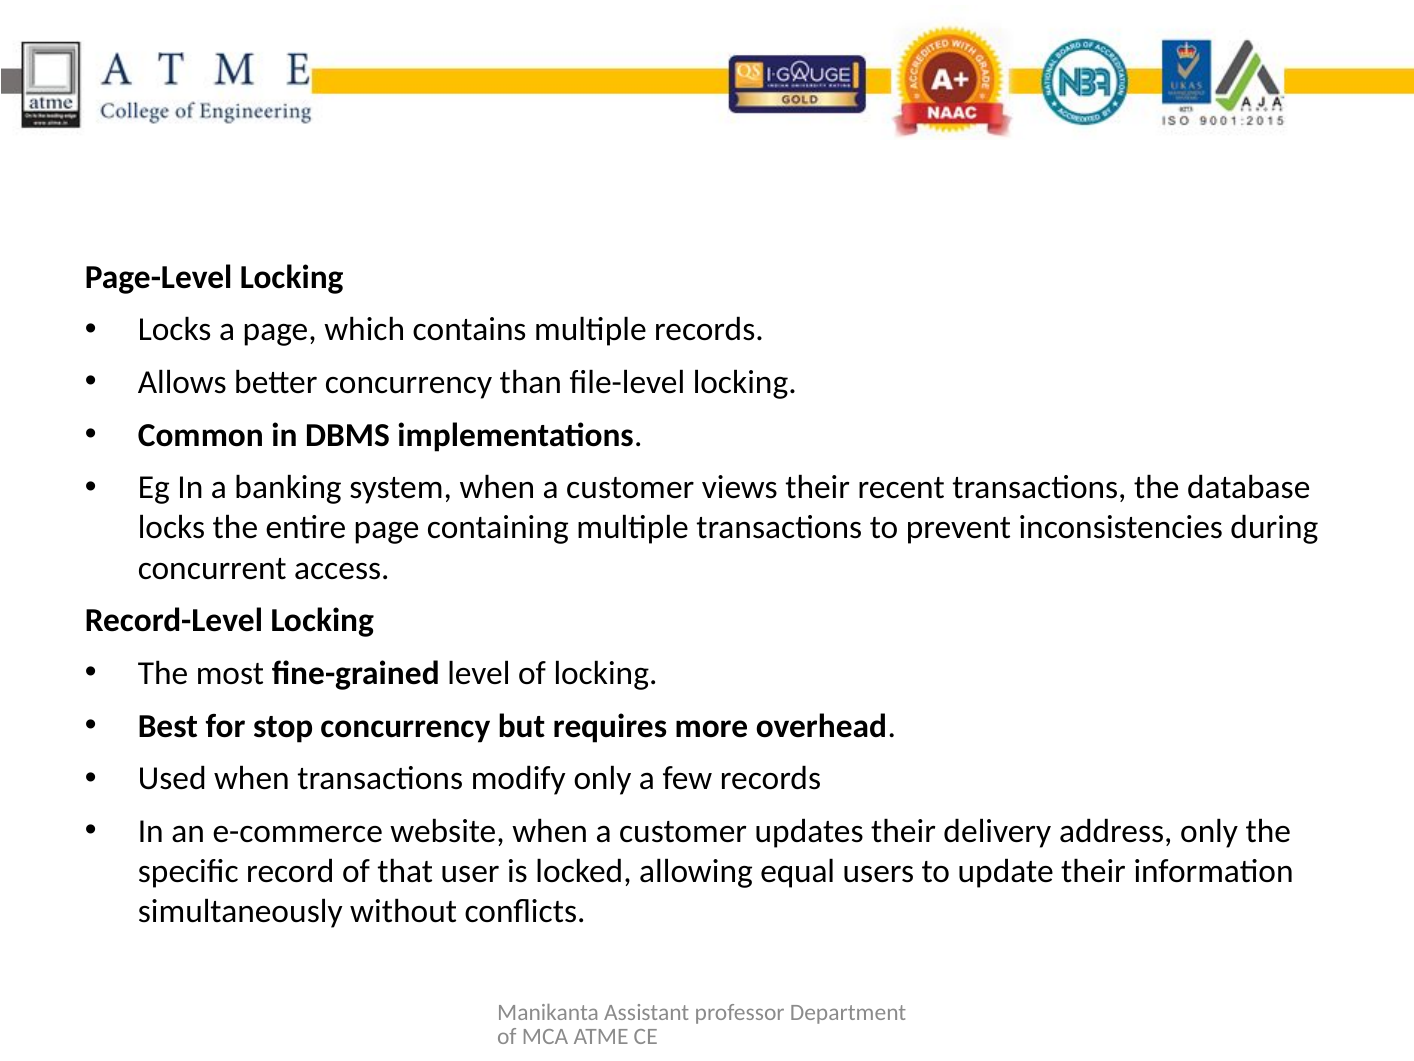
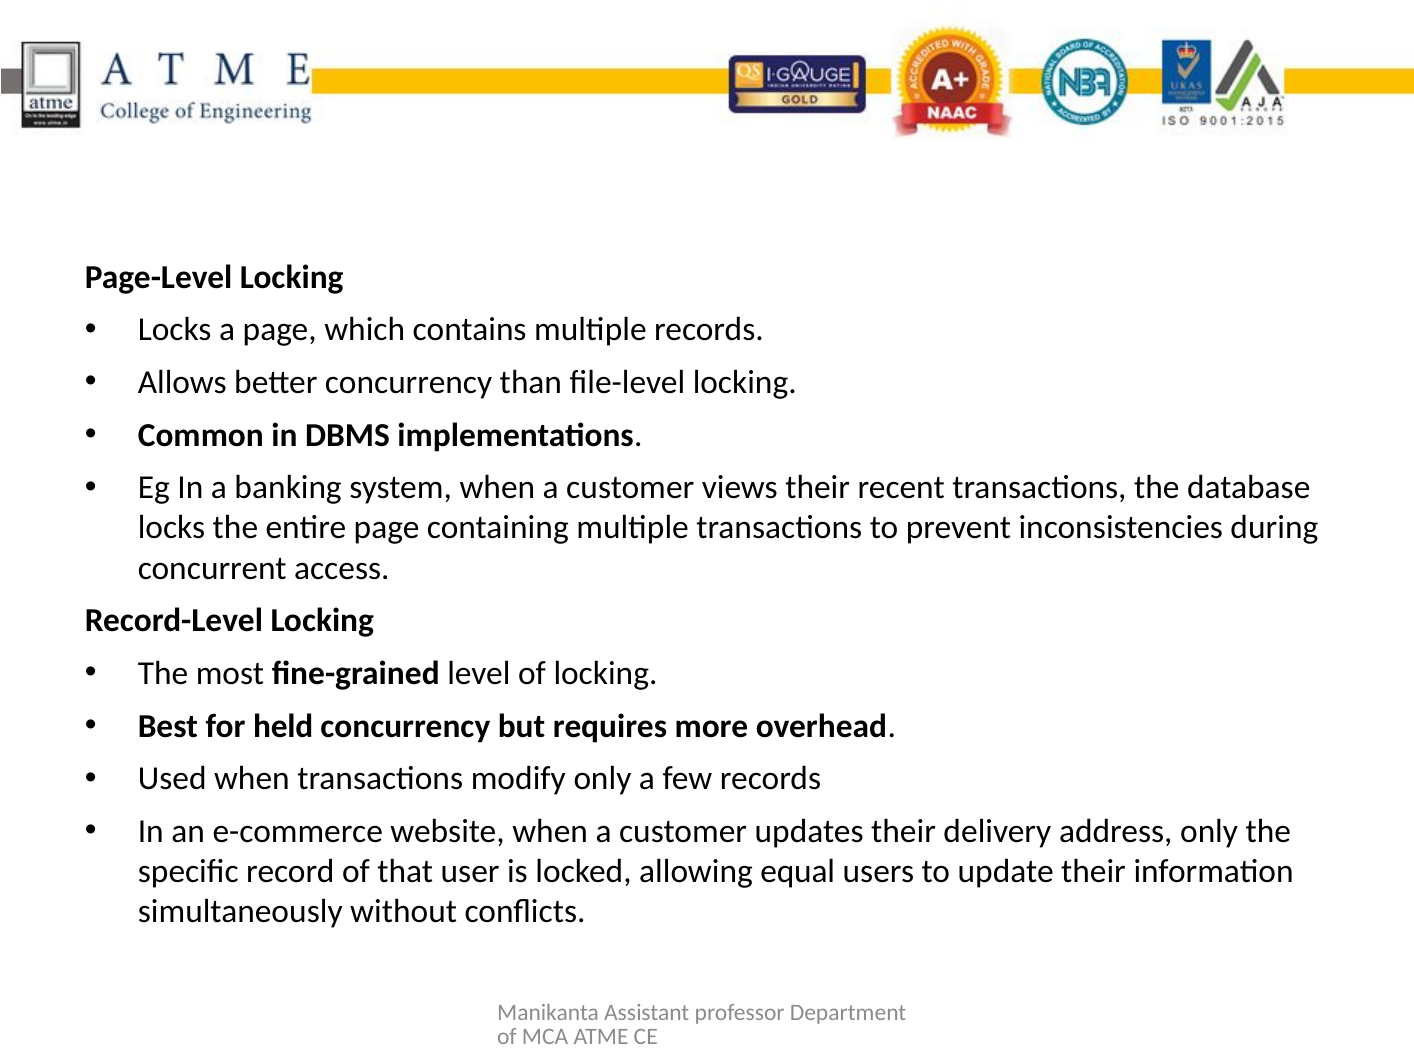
stop: stop -> held (283, 726)
